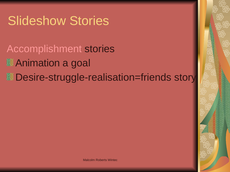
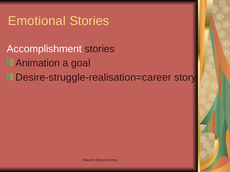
Slideshow: Slideshow -> Emotional (37, 21)
Accomplishment colour: pink -> white (44, 49)
Desire-struggle-realisation=friends: Desire-struggle-realisation=friends -> Desire-struggle-realisation=career (93, 78)
